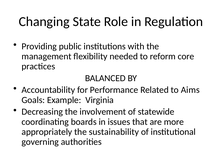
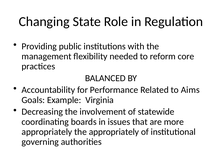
the sustainability: sustainability -> appropriately (114, 131)
